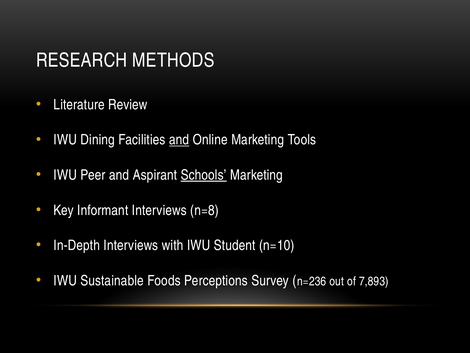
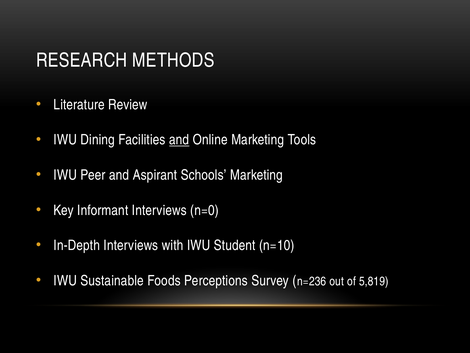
Schools underline: present -> none (204, 175)
n=8: n=8 -> n=0 (204, 210)
7,893: 7,893 -> 5,819 (374, 281)
